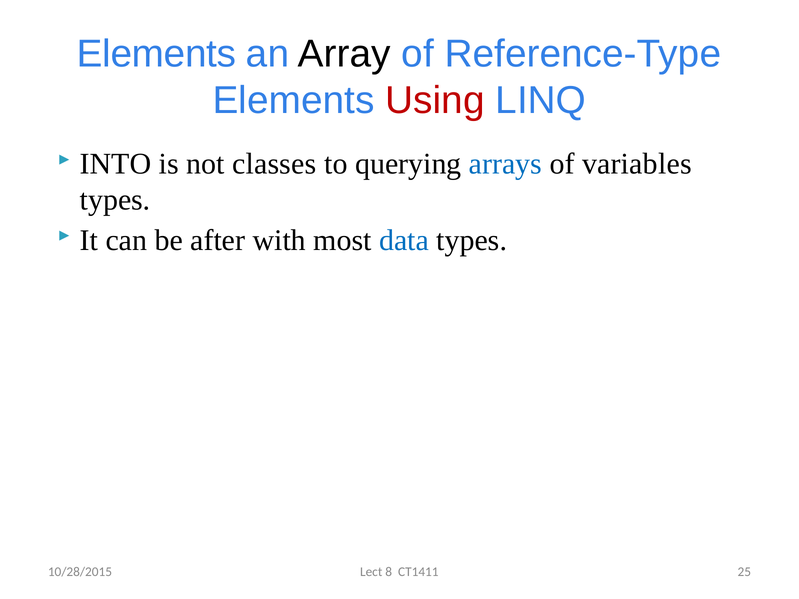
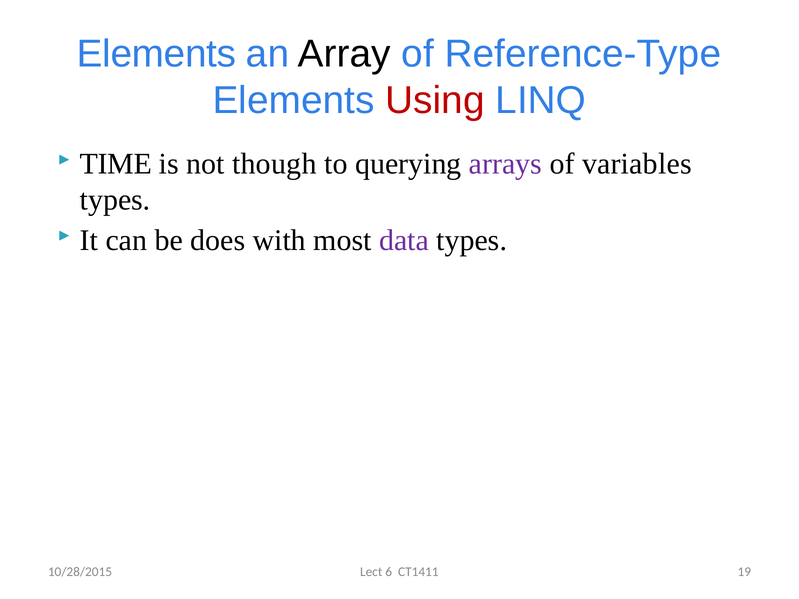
INTO: INTO -> TIME (116, 164)
classes: classes -> though (274, 164)
arrays colour: blue -> purple (506, 164)
after: after -> does (218, 240)
data colour: blue -> purple (404, 240)
8: 8 -> 6 (389, 572)
25: 25 -> 19 (744, 572)
